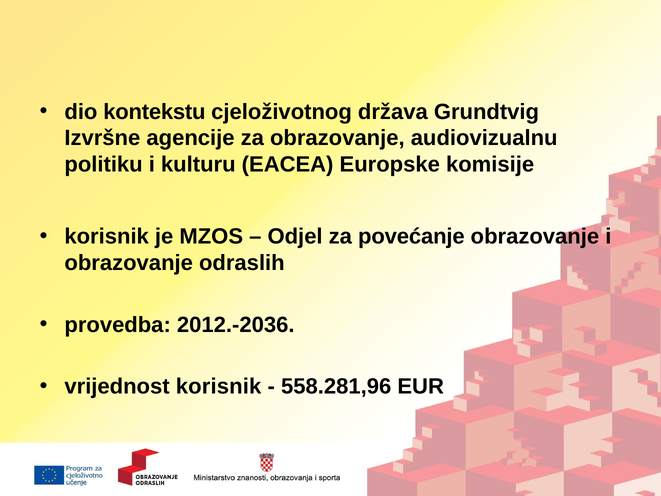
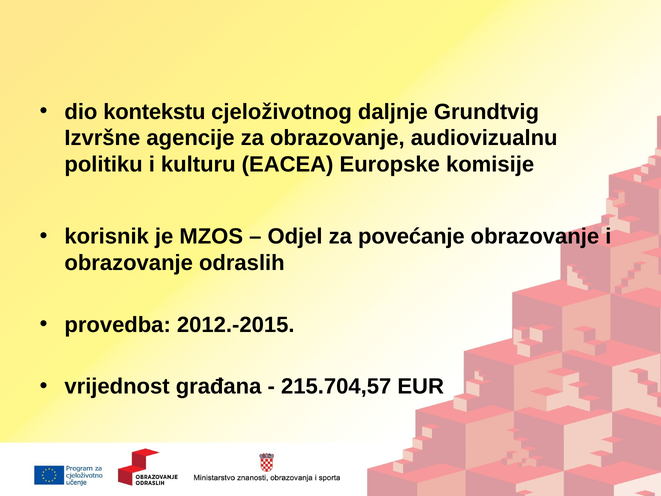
država: država -> daljnje (393, 112)
2012.-2036: 2012.-2036 -> 2012.-2015 (236, 325)
vrijednost korisnik: korisnik -> građana (219, 386)
558.281,96: 558.281,96 -> 215.704,57 (336, 386)
